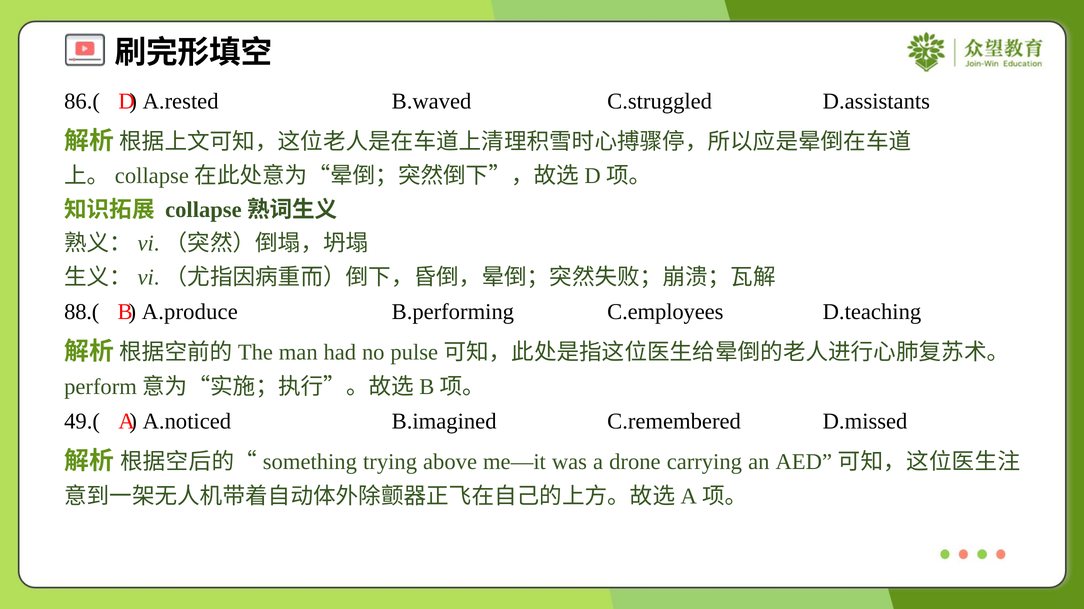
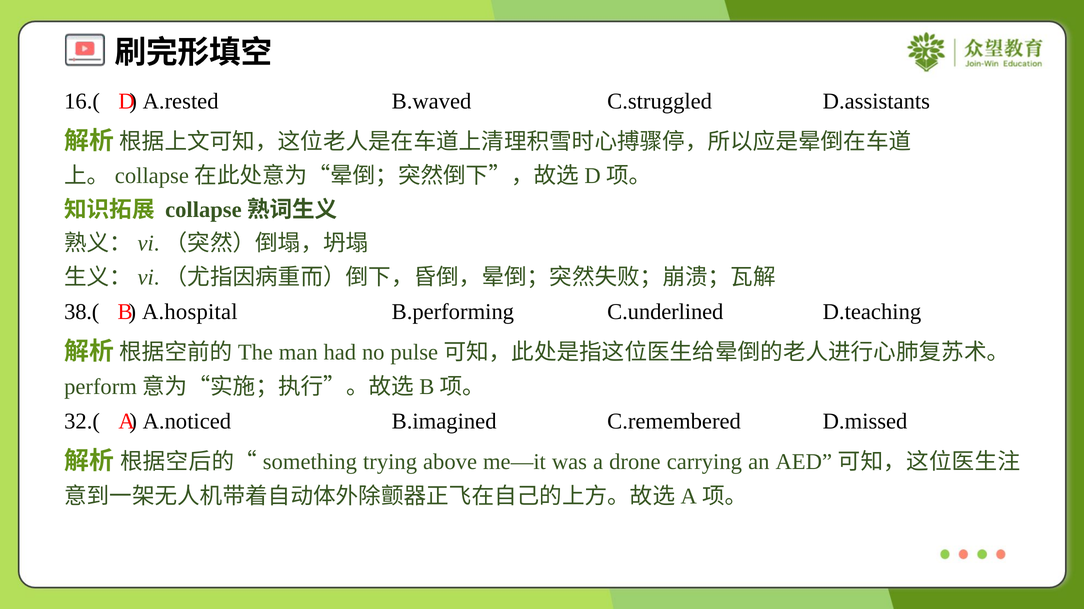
86.(: 86.( -> 16.( (82, 102)
88.(: 88.( -> 38.( (82, 312)
A.produce: A.produce -> A.hospital (190, 312)
C.employees: C.employees -> C.underlined (665, 312)
49.(: 49.( -> 32.( (82, 422)
